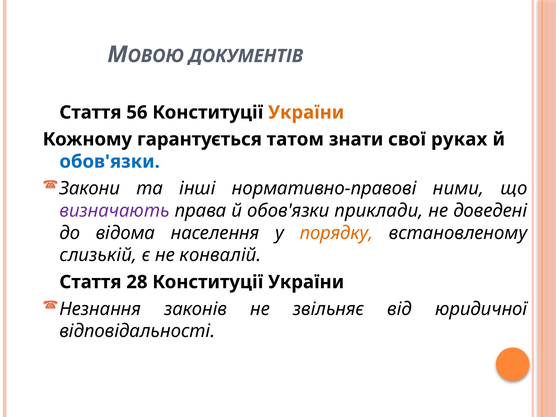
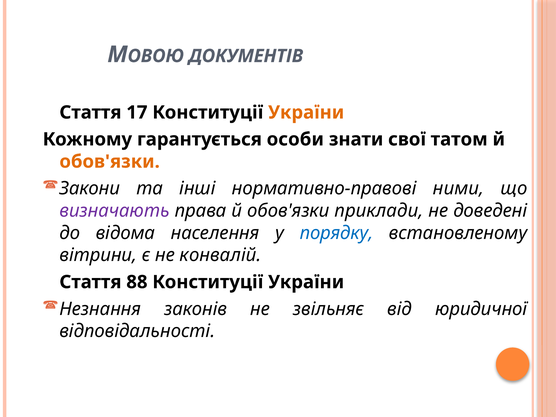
56: 56 -> 17 (137, 112)
татом: татом -> особи (295, 139)
руках: руках -> татом (459, 139)
обов'язки colour: blue -> orange (110, 162)
порядку colour: orange -> blue (336, 233)
слизькій: слизькій -> вітрини (98, 255)
28: 28 -> 88 (137, 282)
